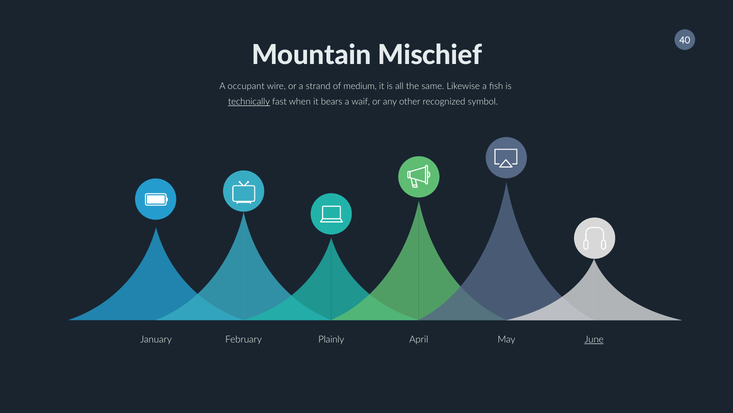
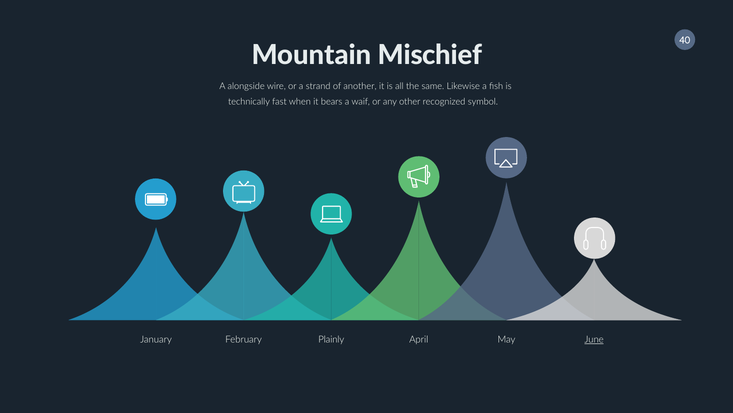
occupant: occupant -> alongside (246, 86)
medium: medium -> another (360, 86)
technically underline: present -> none (249, 102)
